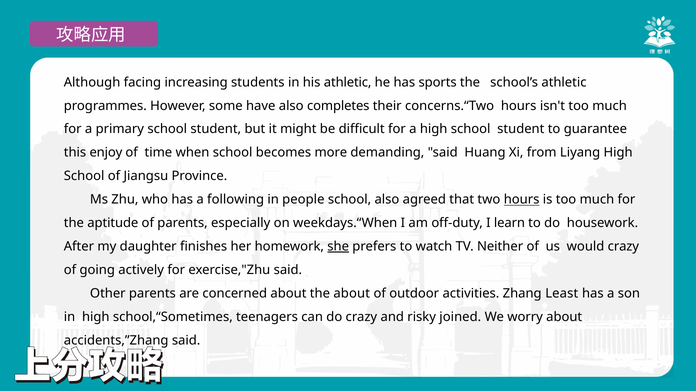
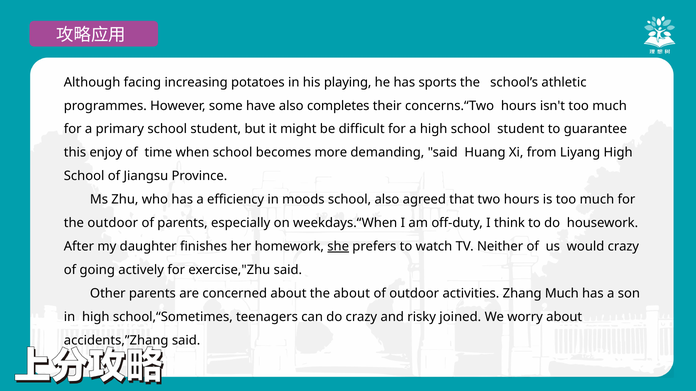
students: students -> potatoes (258, 82)
his athletic: athletic -> playing (348, 82)
following: following -> efficiency (236, 200)
people: people -> moods (303, 200)
hours underline: present -> none (522, 200)
the aptitude: aptitude -> outdoor (113, 223)
learn: learn -> think (509, 223)
Zhang Least: Least -> Much (562, 294)
